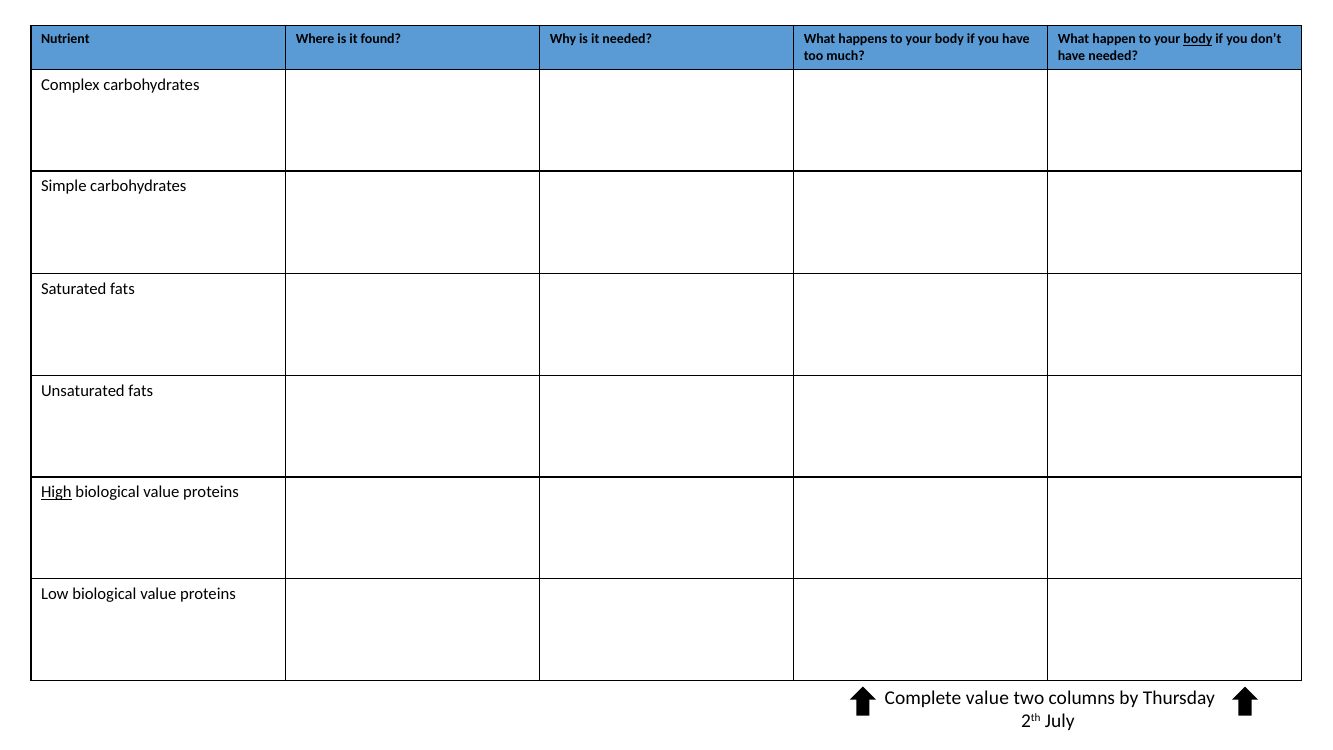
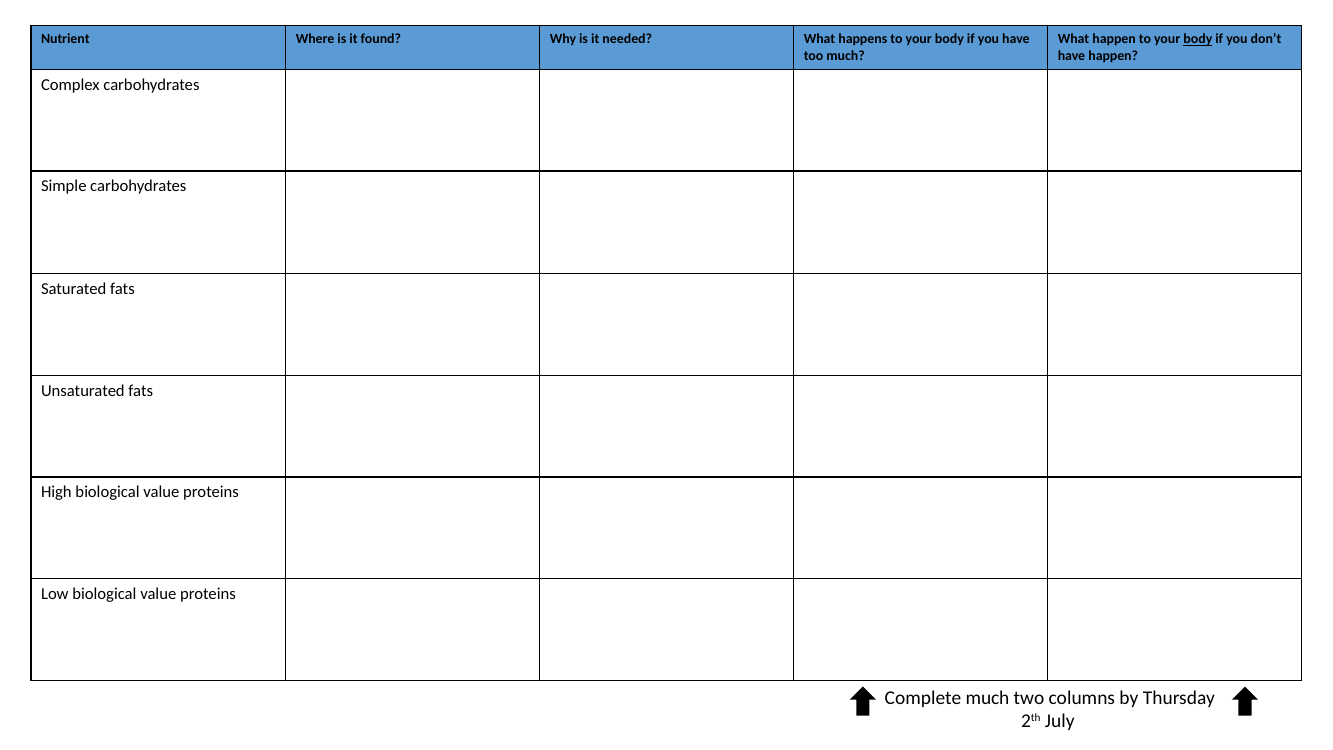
have needed: needed -> happen (1113, 56)
High underline: present -> none (56, 492)
Complete value: value -> much (988, 698)
